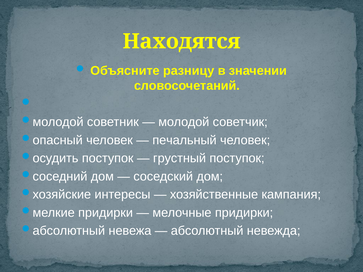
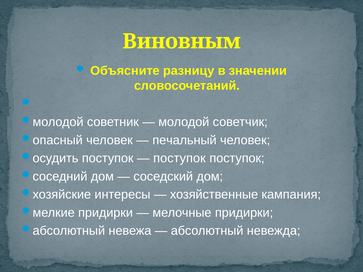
Находятся: Находятся -> Виновным (182, 41)
грустный: грустный -> поступок (179, 158)
